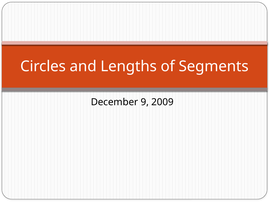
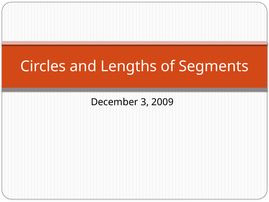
9: 9 -> 3 (145, 102)
